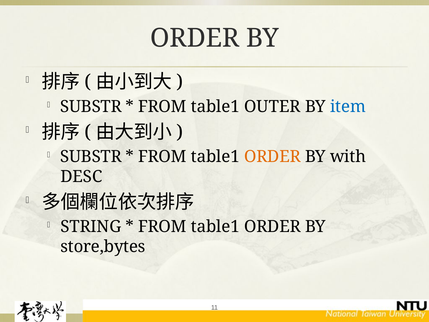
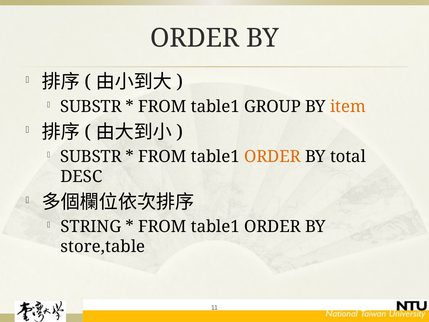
OUTER: OUTER -> GROUP (272, 107)
item colour: blue -> orange (348, 107)
with: with -> total (348, 157)
store,bytes: store,bytes -> store,table (103, 247)
